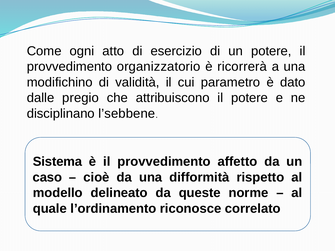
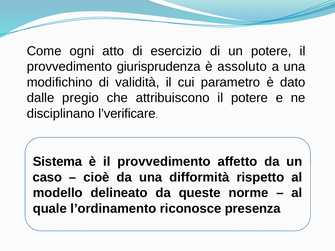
organizzatorio: organizzatorio -> giurisprudenza (159, 67)
ricorrerà: ricorrerà -> assoluto (242, 67)
l’sebbene: l’sebbene -> l’verificare (127, 114)
correlato: correlato -> presenza (253, 209)
